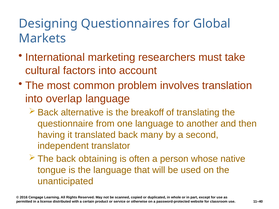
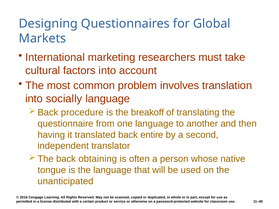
overlap: overlap -> socially (64, 99)
alternative: alternative -> procedure (82, 113)
many: many -> entire (152, 135)
